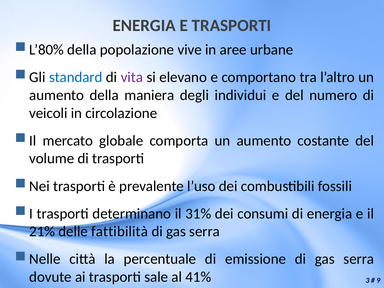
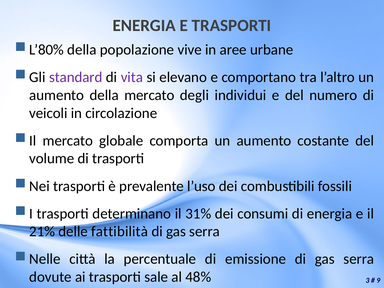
standard colour: blue -> purple (76, 77)
della maniera: maniera -> mercato (149, 95)
41%: 41% -> 48% (198, 277)
